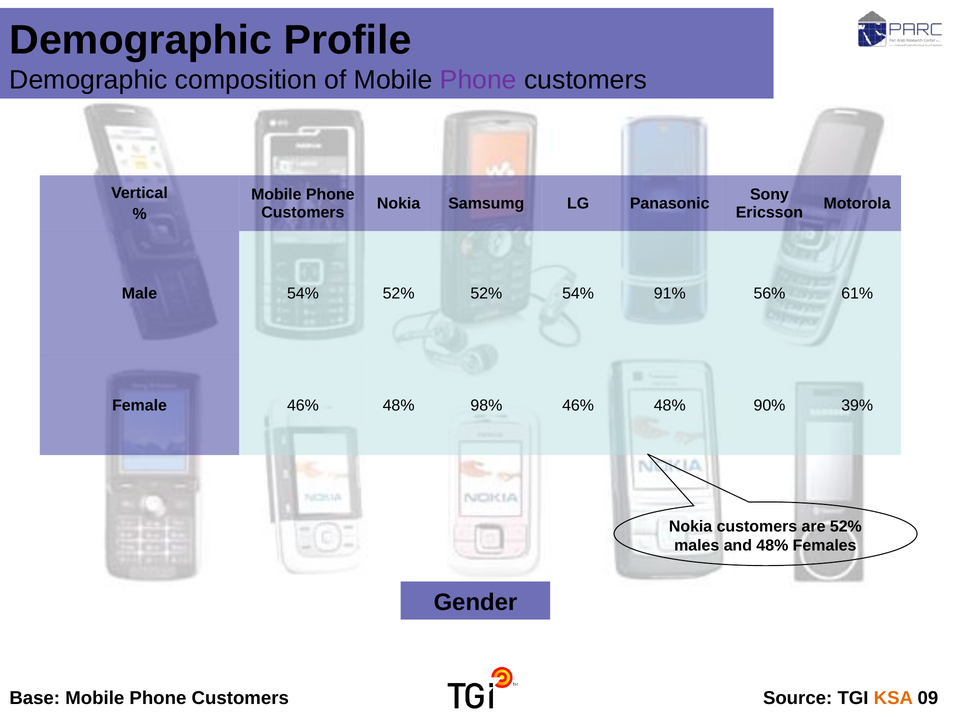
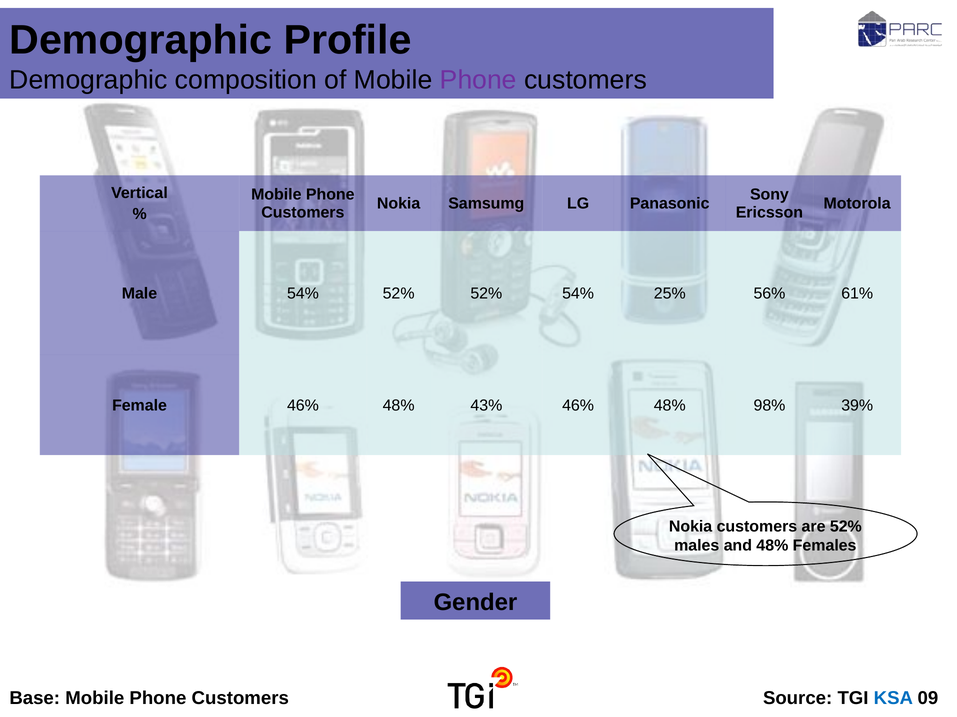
91%: 91% -> 25% (670, 294)
98%: 98% -> 43% (486, 406)
90%: 90% -> 98% (769, 406)
KSA colour: orange -> blue (893, 699)
